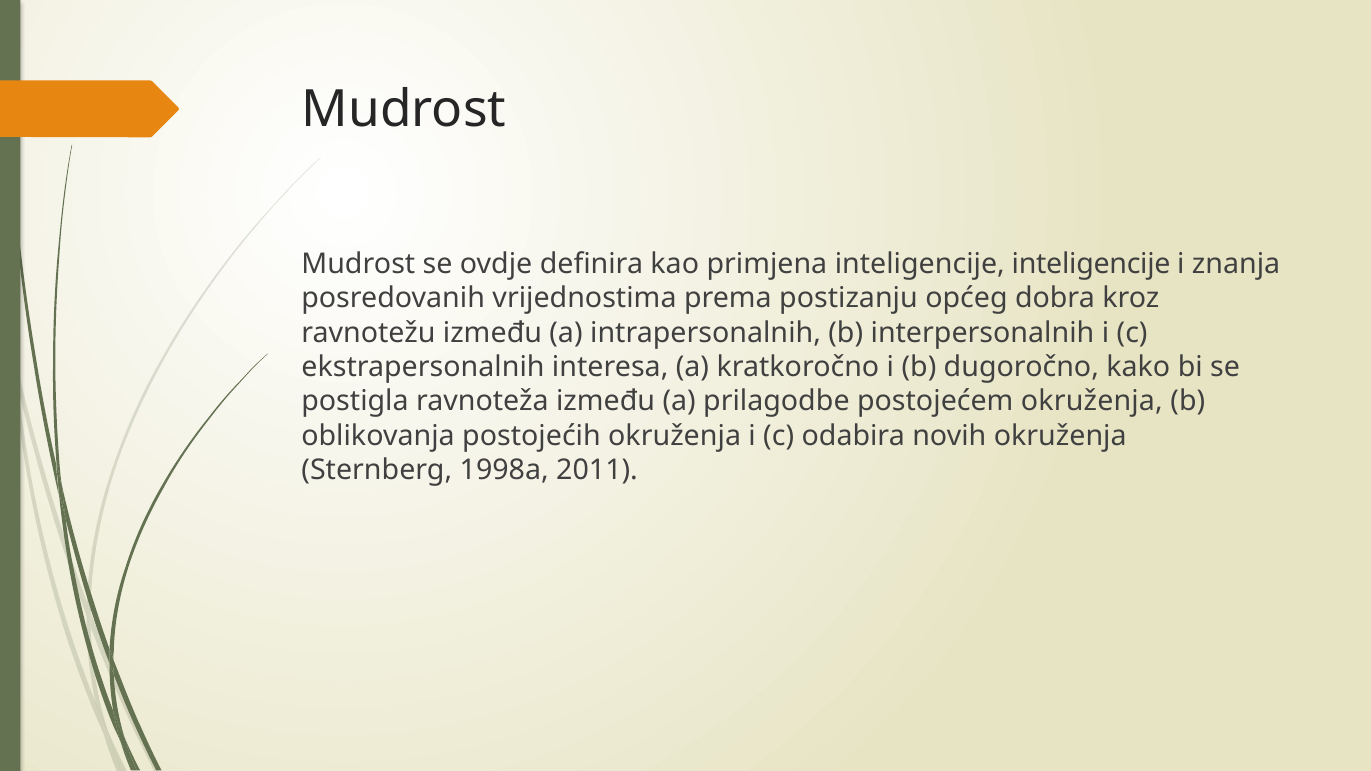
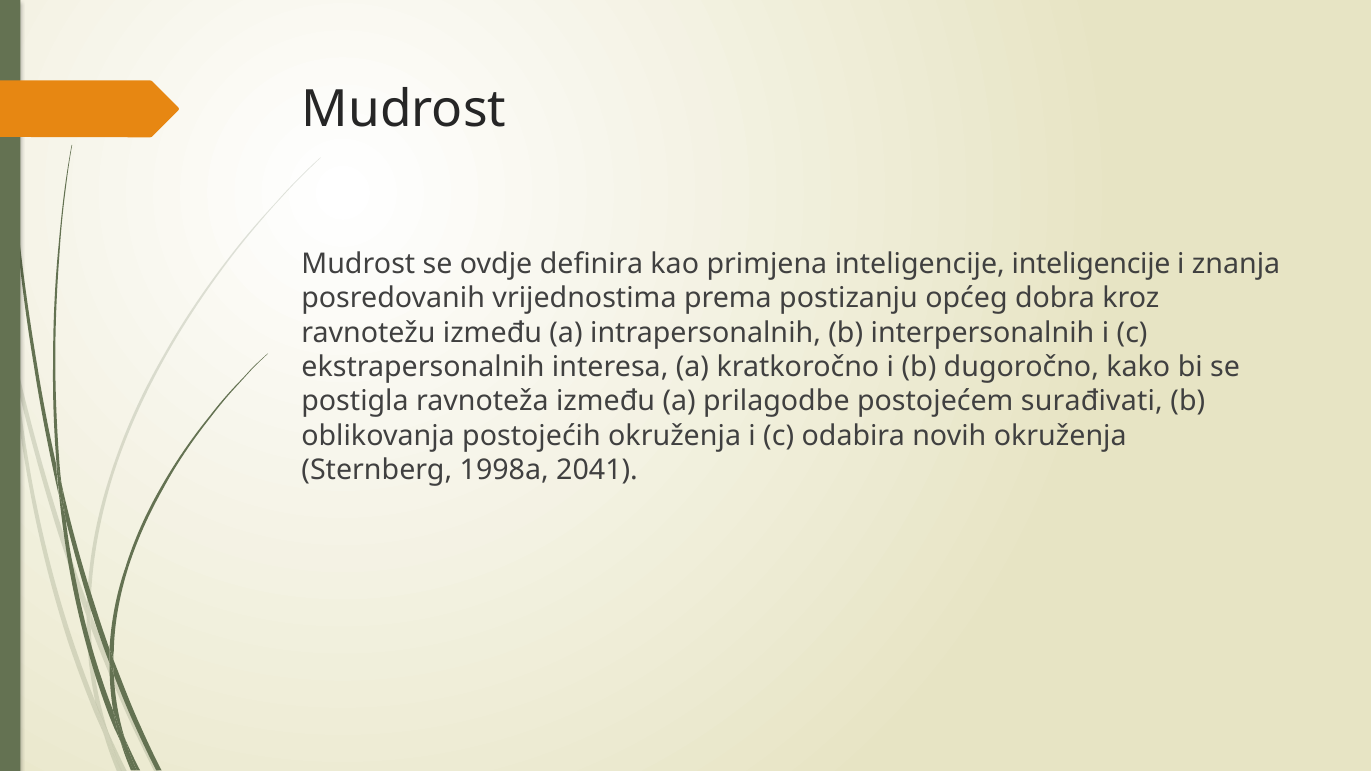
postojećem okruženja: okruženja -> surađivati (1092, 402)
2011: 2011 -> 2041 (597, 470)
